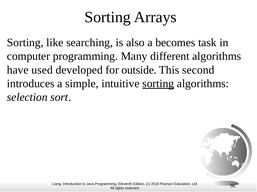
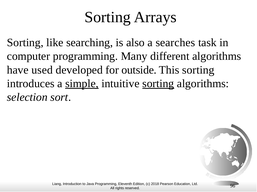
becomes: becomes -> searches (175, 43)
This second: second -> sorting (198, 70)
simple underline: none -> present (82, 84)
